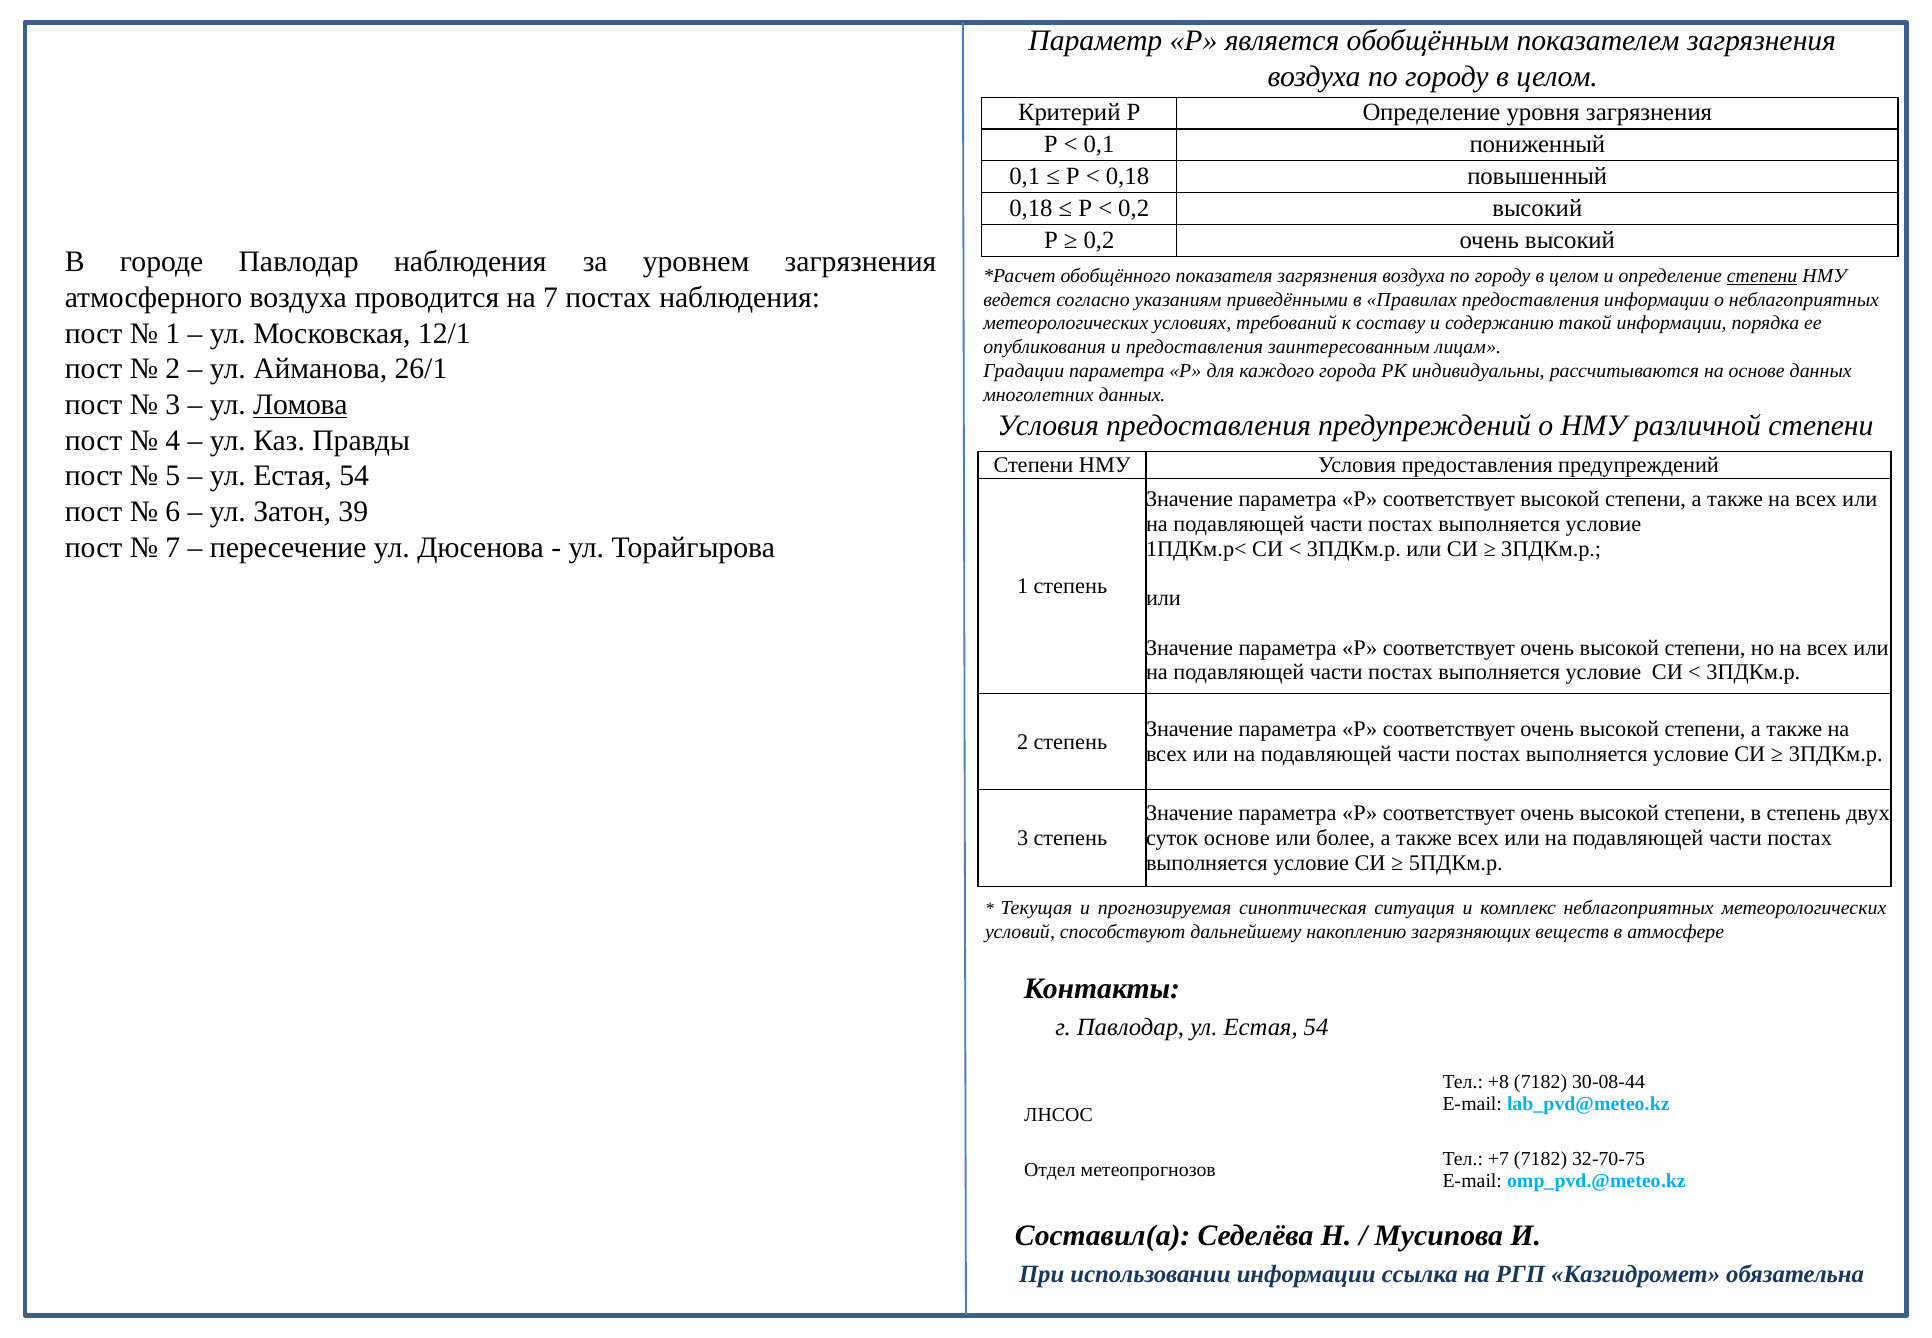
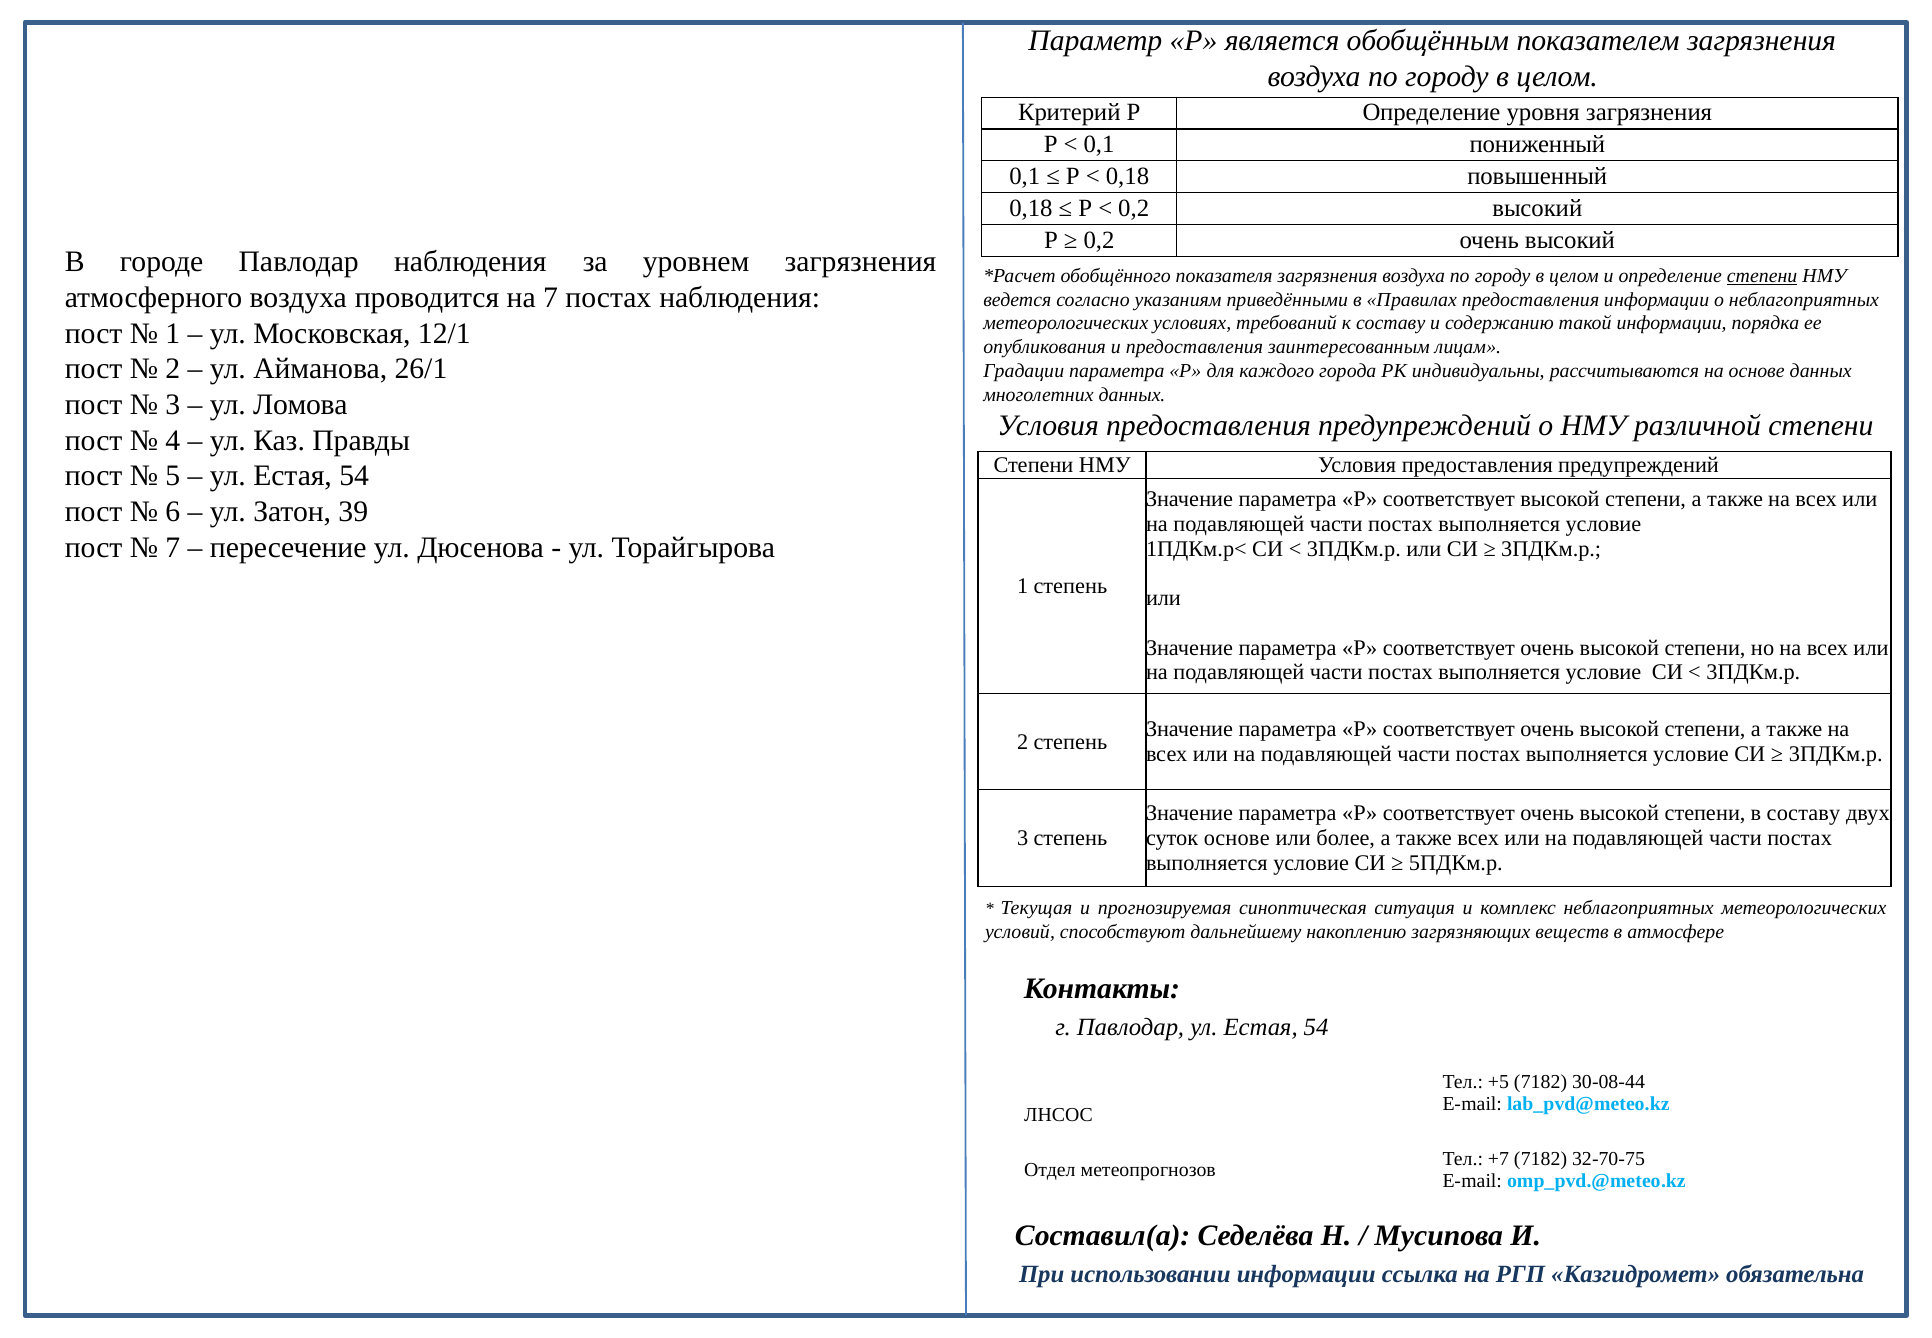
Ломова underline: present -> none (300, 405)
в степень: степень -> составу (1804, 813)
+8: +8 -> +5 (1498, 1081)
